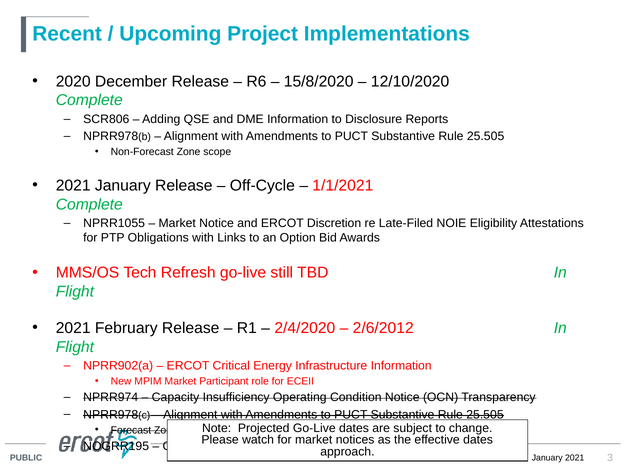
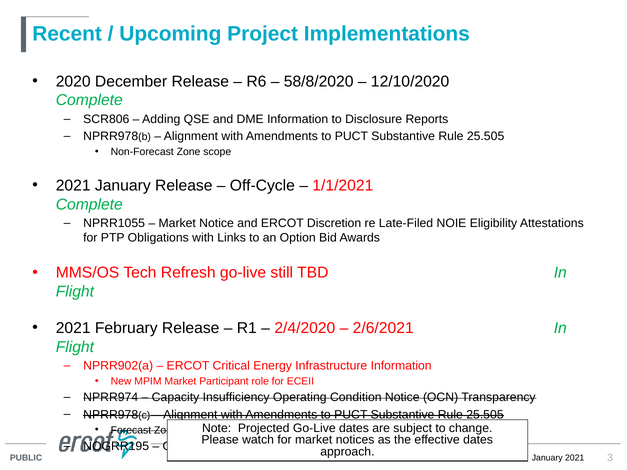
15/8/2020: 15/8/2020 -> 58/8/2020 (319, 82)
2/6/2012: 2/6/2012 -> 2/6/2021 (383, 328)
